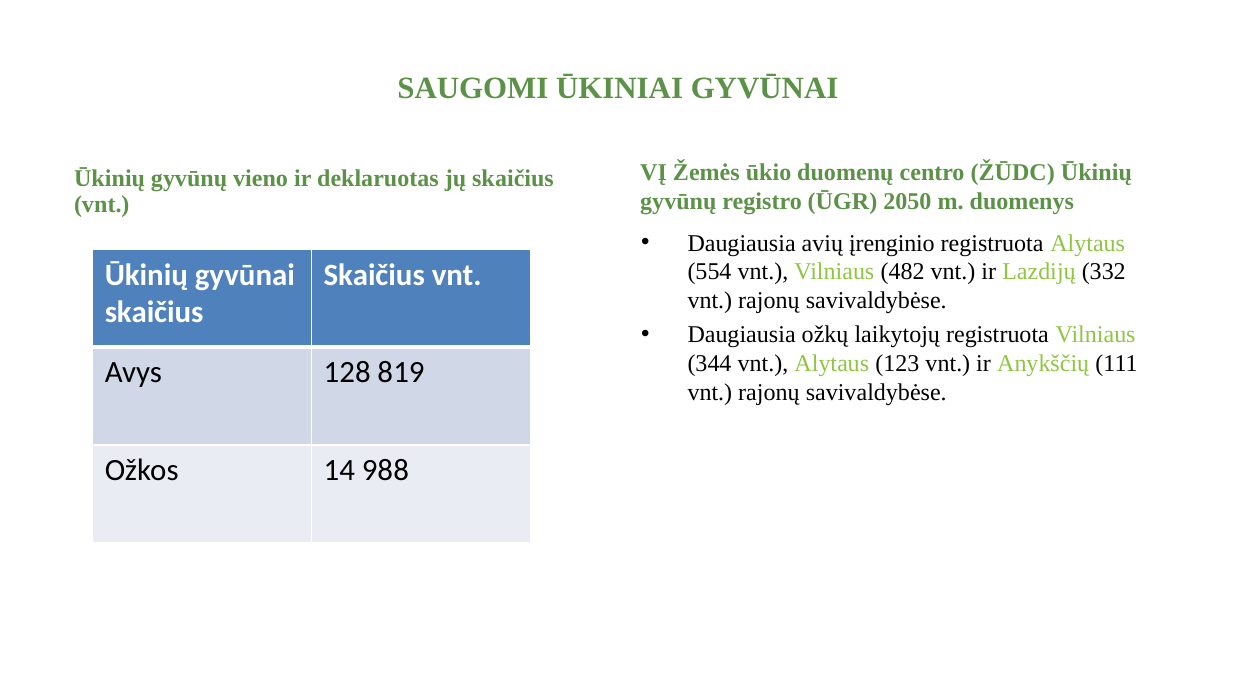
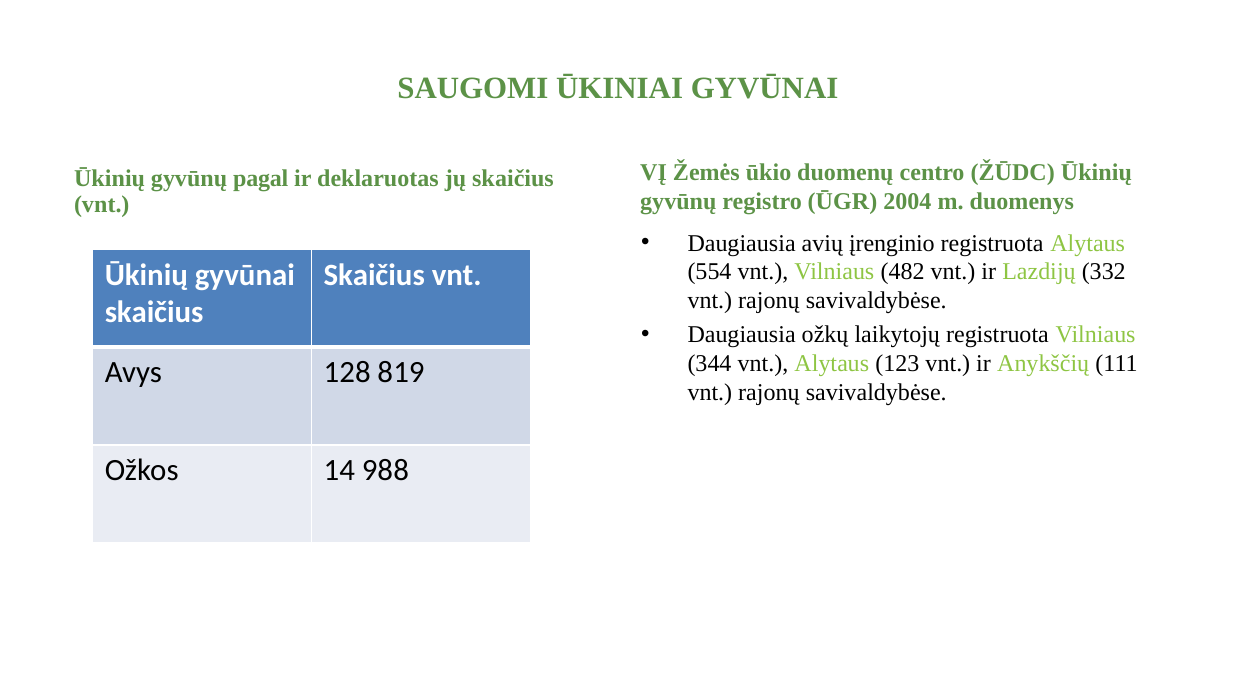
vieno: vieno -> pagal (261, 178)
2050: 2050 -> 2004 (907, 202)
